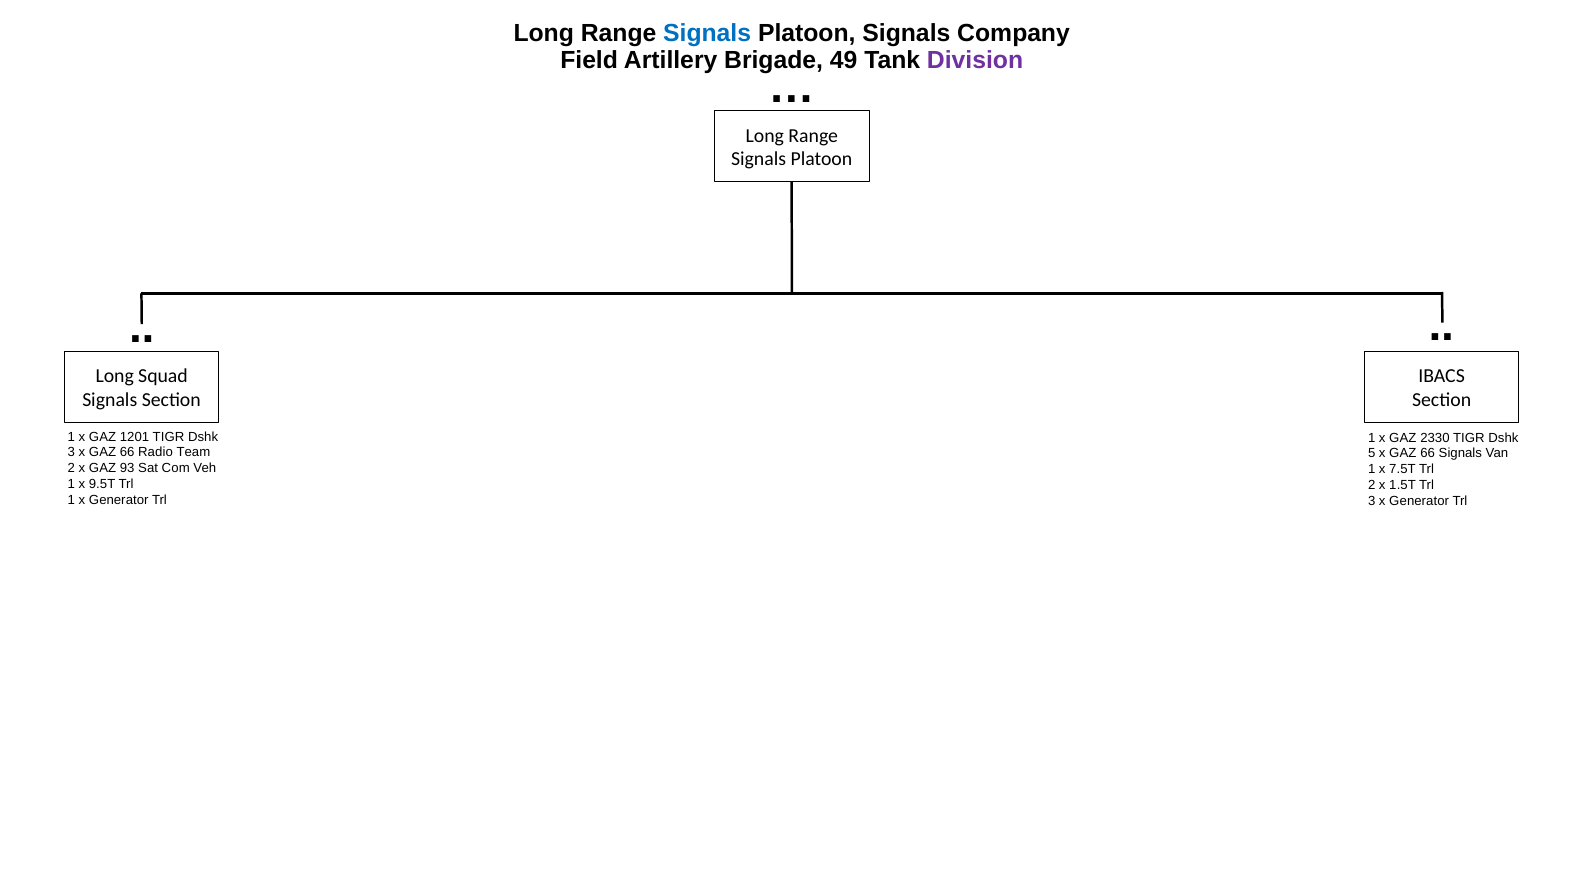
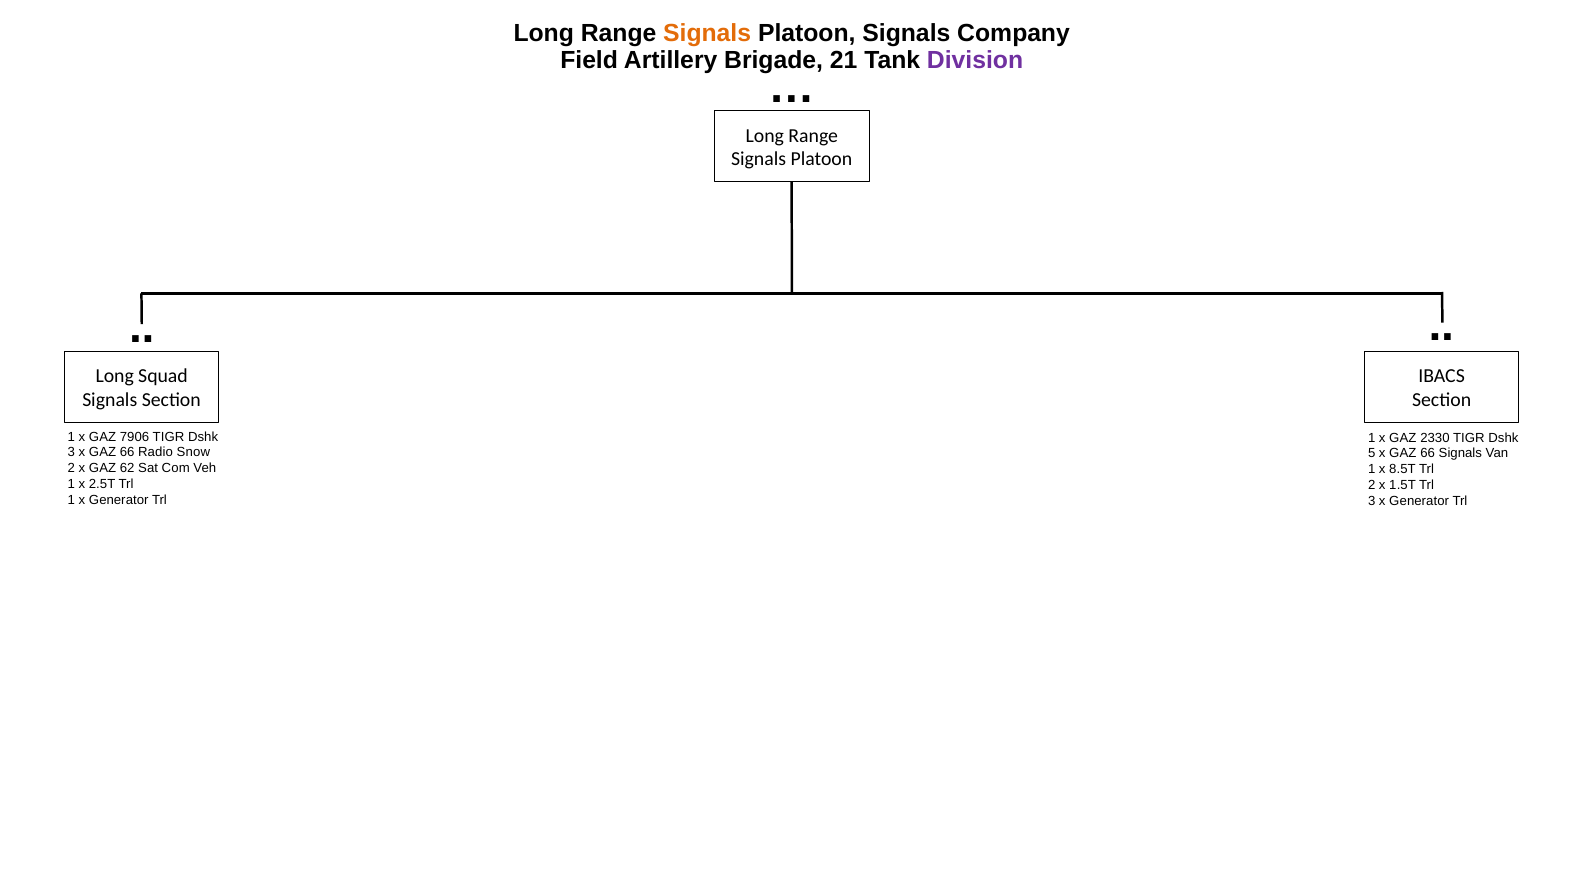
Signals colour: blue -> orange (707, 33)
49: 49 -> 21 (844, 60)
1201: 1201 -> 7906 (135, 437)
Team: Team -> Snow (193, 452)
93: 93 -> 62 (127, 468)
7.5T: 7.5T -> 8.5T (1403, 469)
9.5T: 9.5T -> 2.5T (102, 484)
